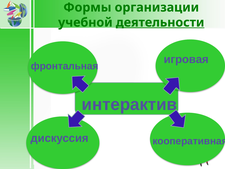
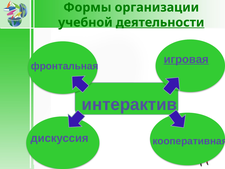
игровая underline: none -> present (186, 59)
